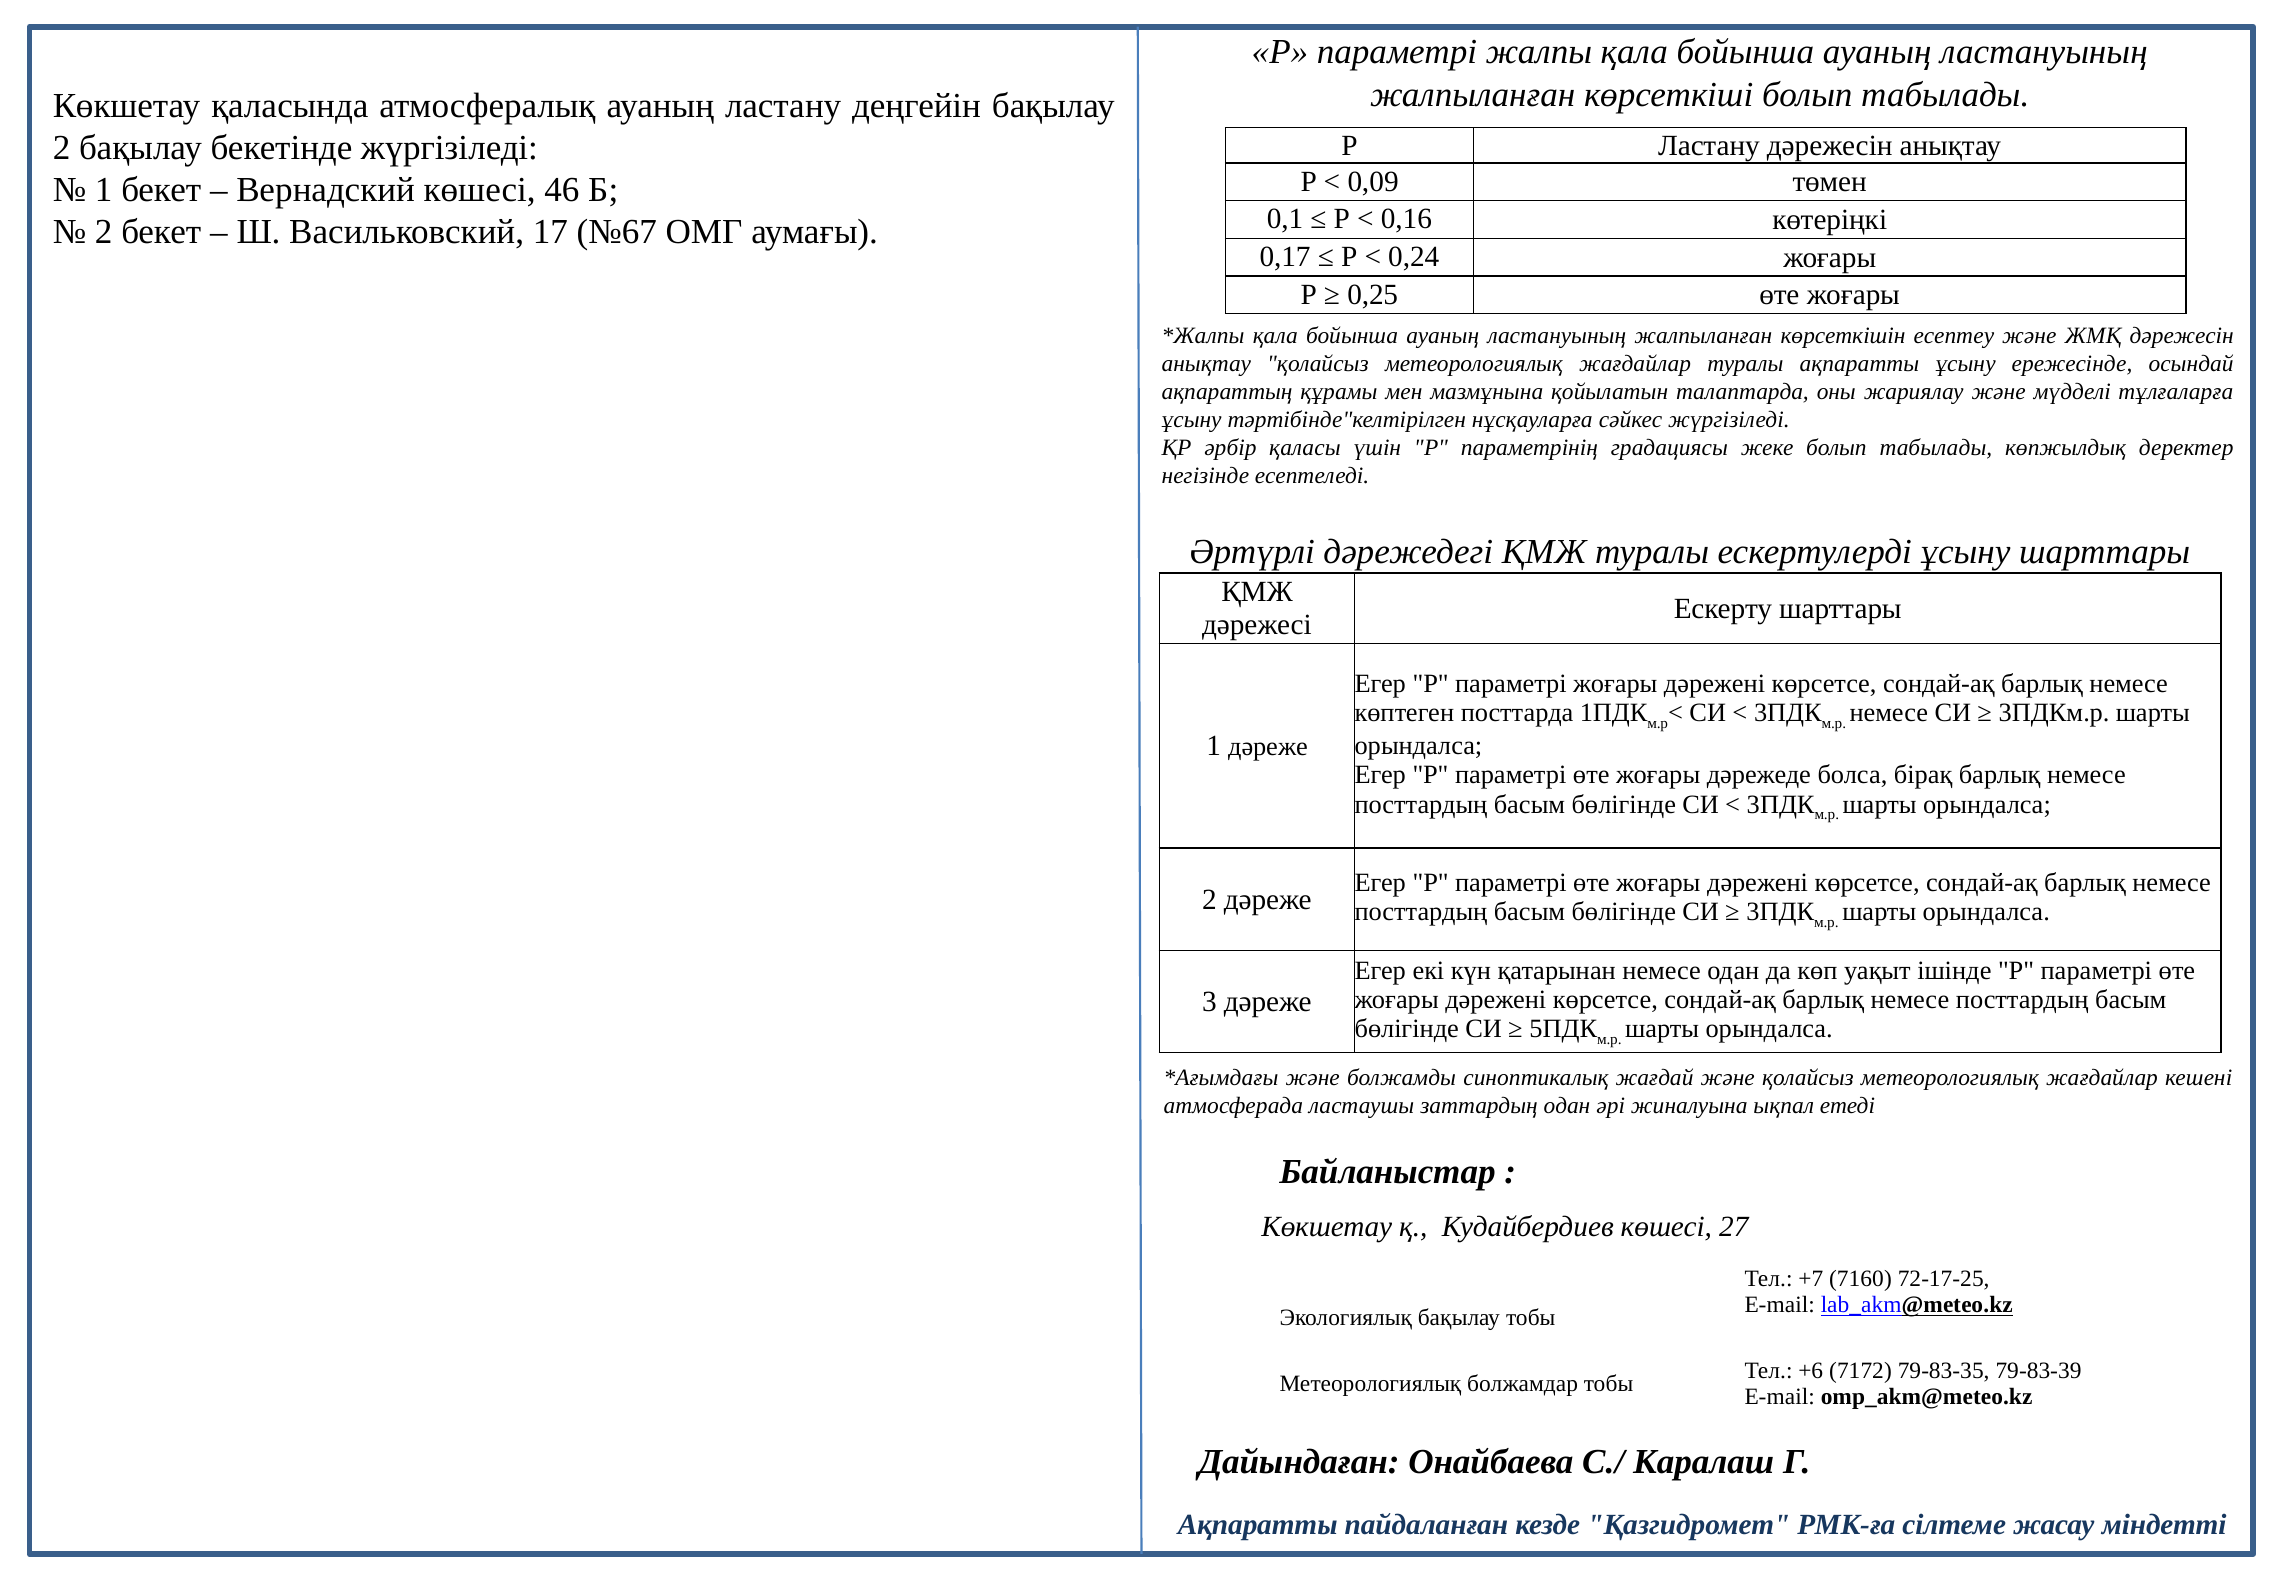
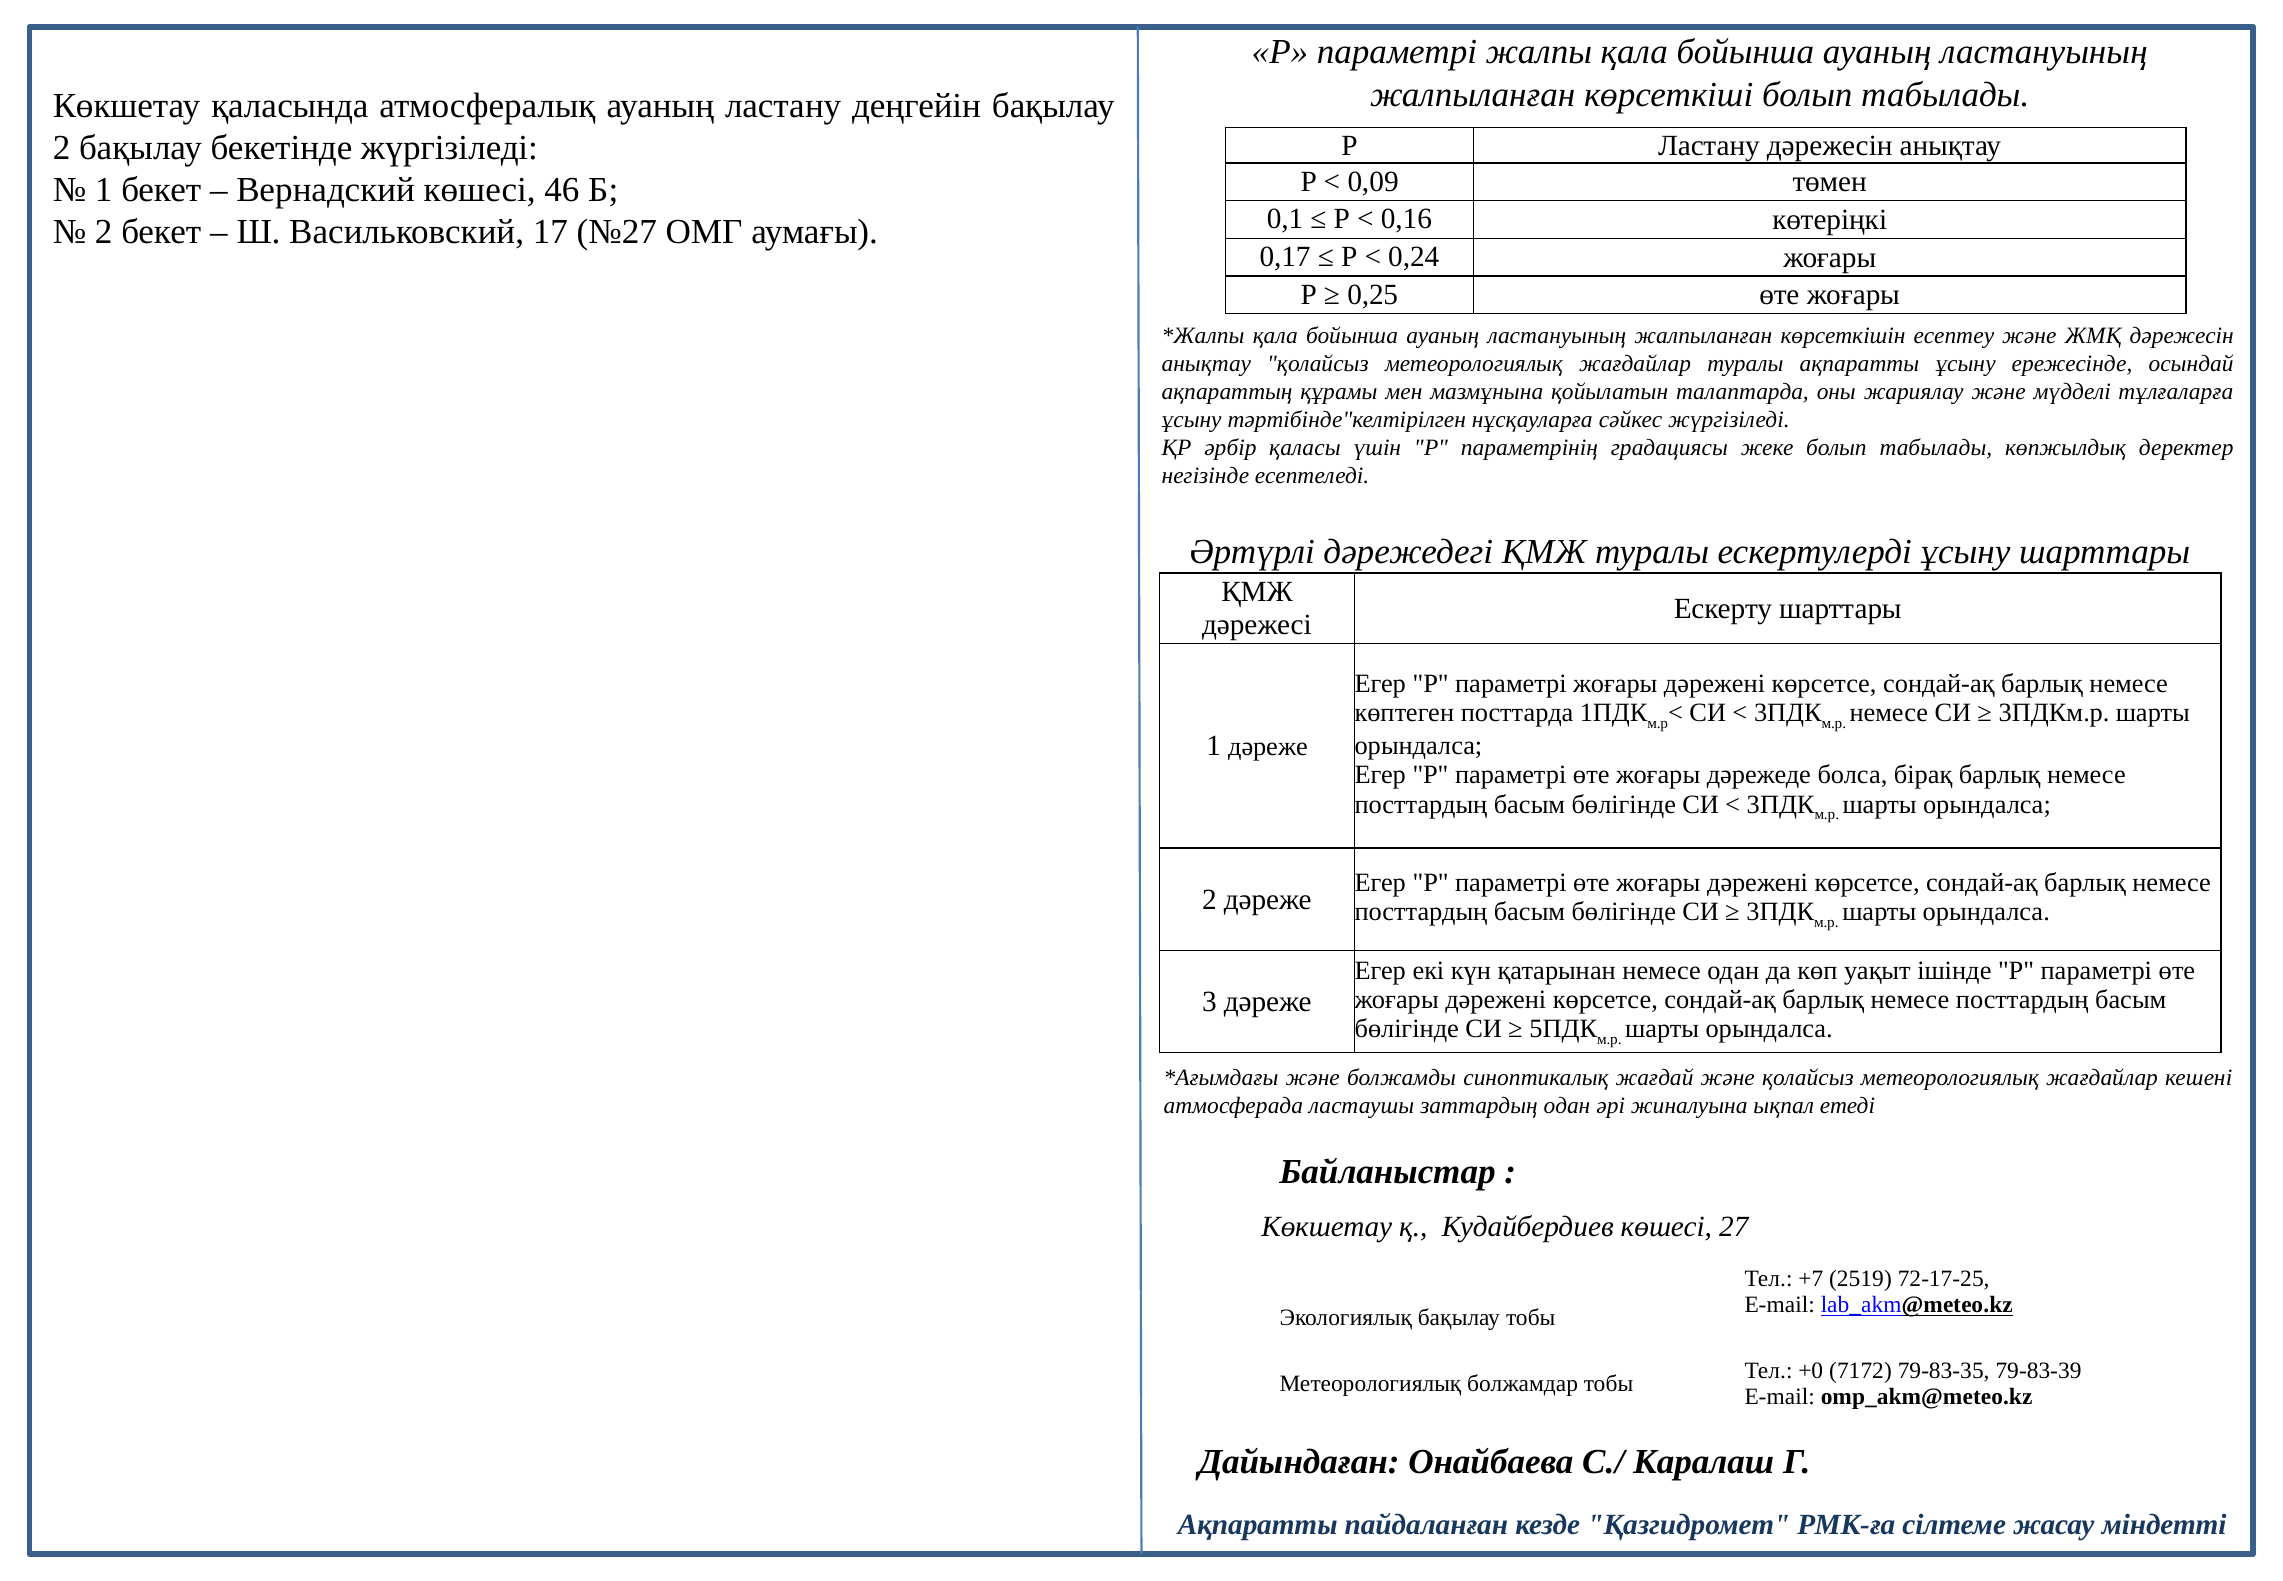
№67: №67 -> №27 (617, 232)
7160: 7160 -> 2519 (1860, 1279)
+6: +6 -> +0 (1811, 1370)
